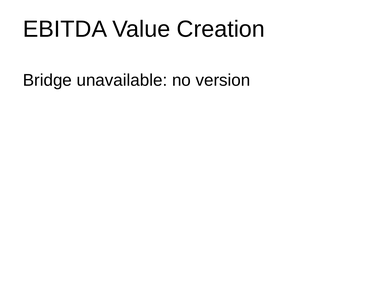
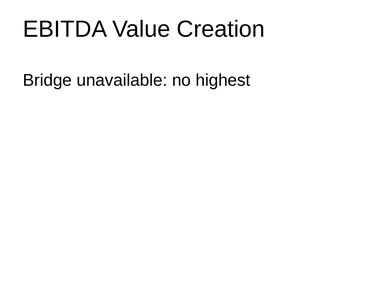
version: version -> highest (223, 80)
